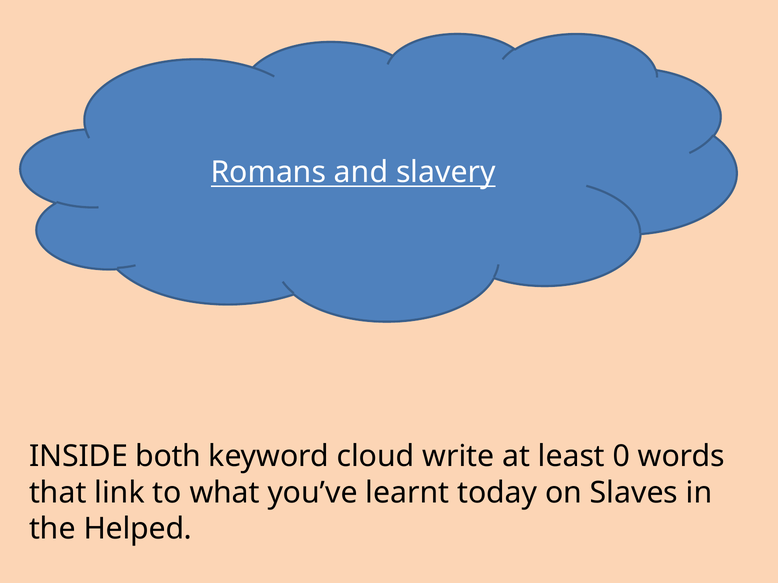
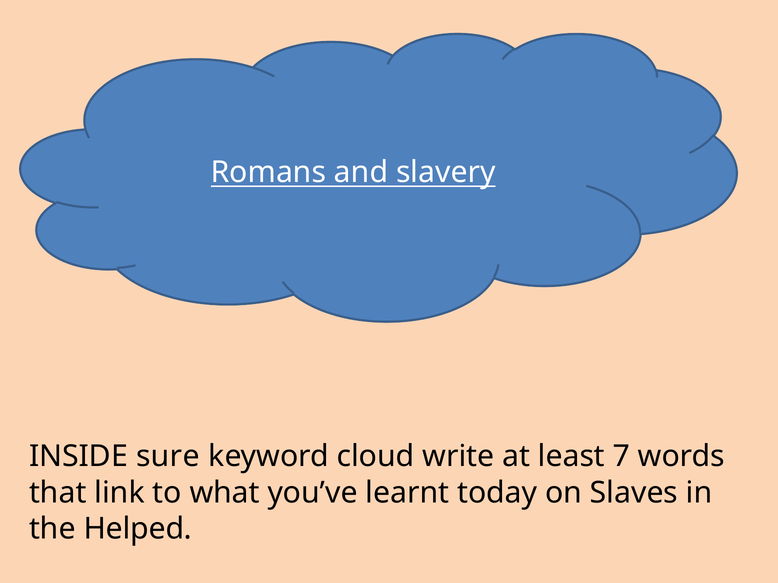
both: both -> sure (168, 457)
0: 0 -> 7 (621, 457)
